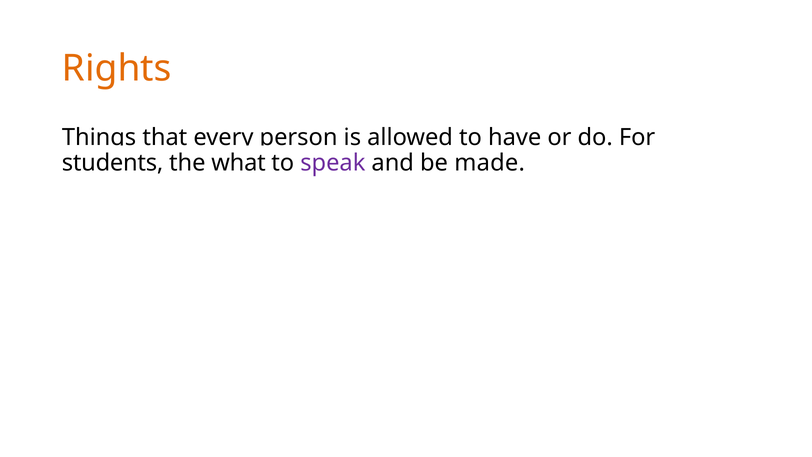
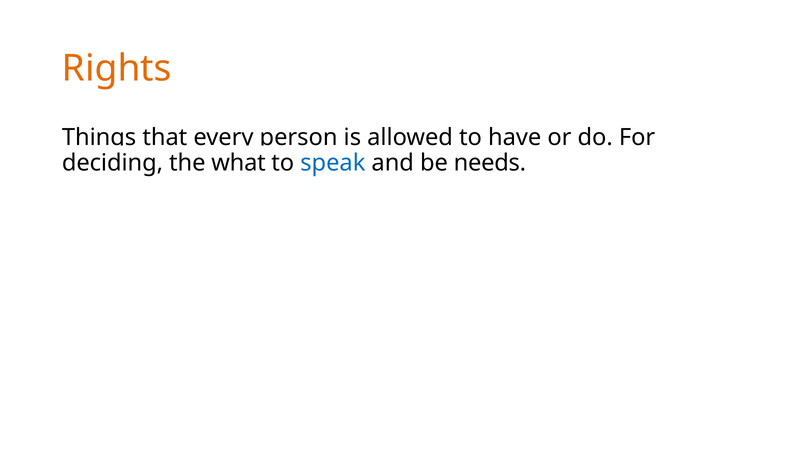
students: students -> deciding (112, 163)
speak colour: purple -> blue (333, 163)
made: made -> needs (490, 163)
